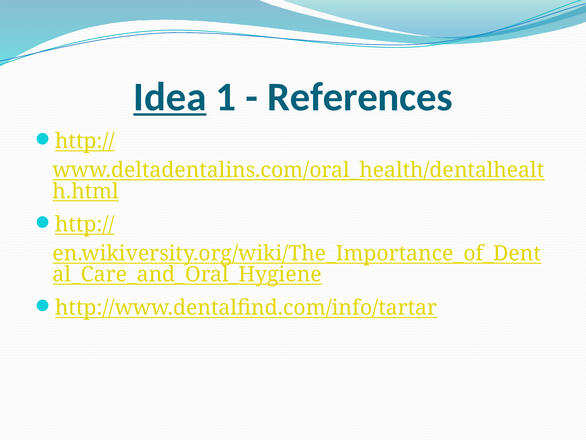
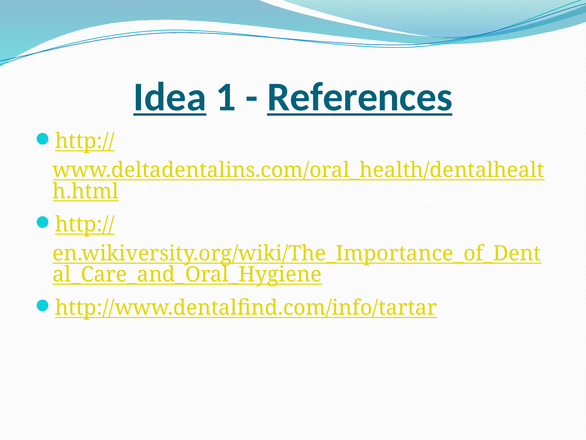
References underline: none -> present (360, 97)
